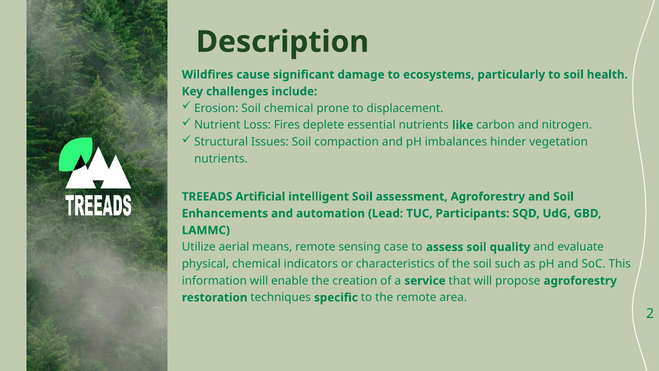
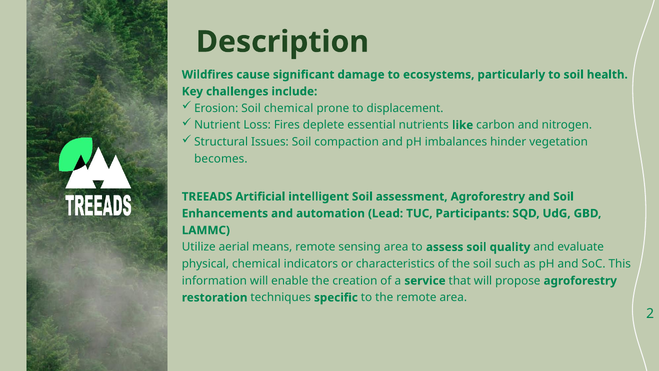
nutrients: nutrients -> becomes (221, 159)
sensing case: case -> area (396, 247)
